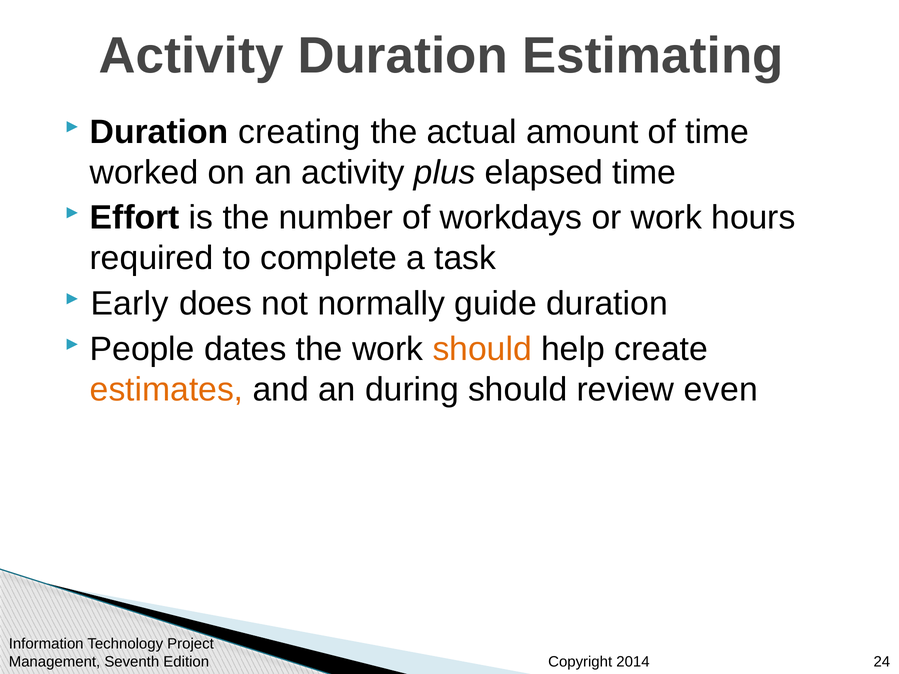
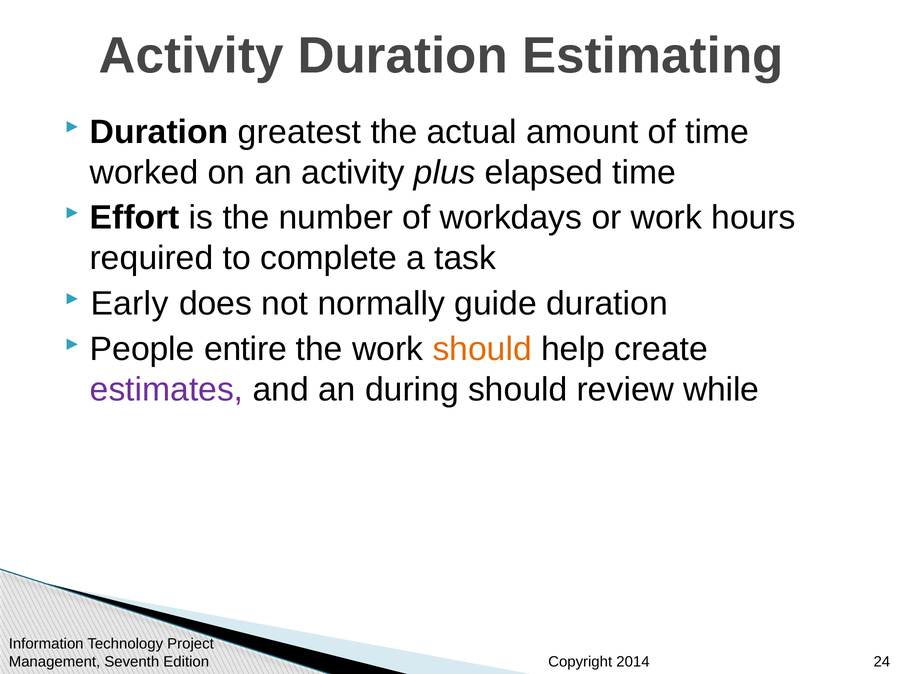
creating: creating -> greatest (299, 132)
dates: dates -> entire (245, 349)
estimates colour: orange -> purple (167, 390)
even: even -> while (721, 390)
